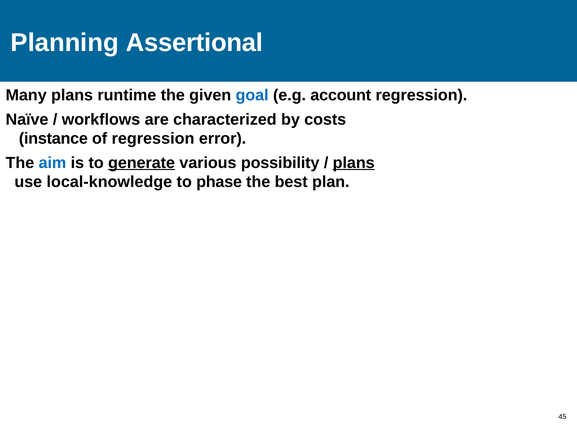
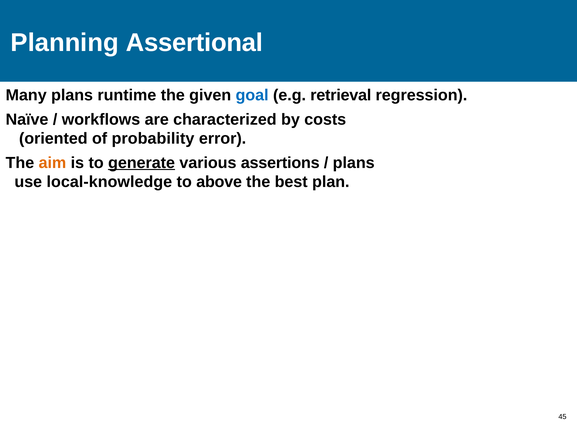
account: account -> retrieval (341, 95)
instance: instance -> oriented (53, 139)
of regression: regression -> probability (153, 139)
aim colour: blue -> orange (52, 163)
possibility: possibility -> assertions (280, 163)
plans underline: present -> none (354, 163)
phase: phase -> above (219, 182)
